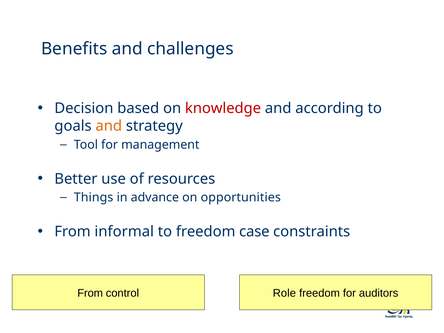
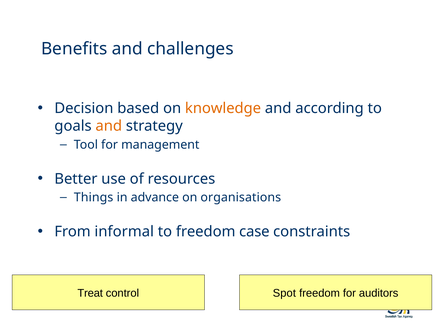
knowledge colour: red -> orange (223, 108)
opportunities: opportunities -> organisations (241, 197)
From: From -> Treat (90, 293)
Role: Role -> Spot (284, 293)
